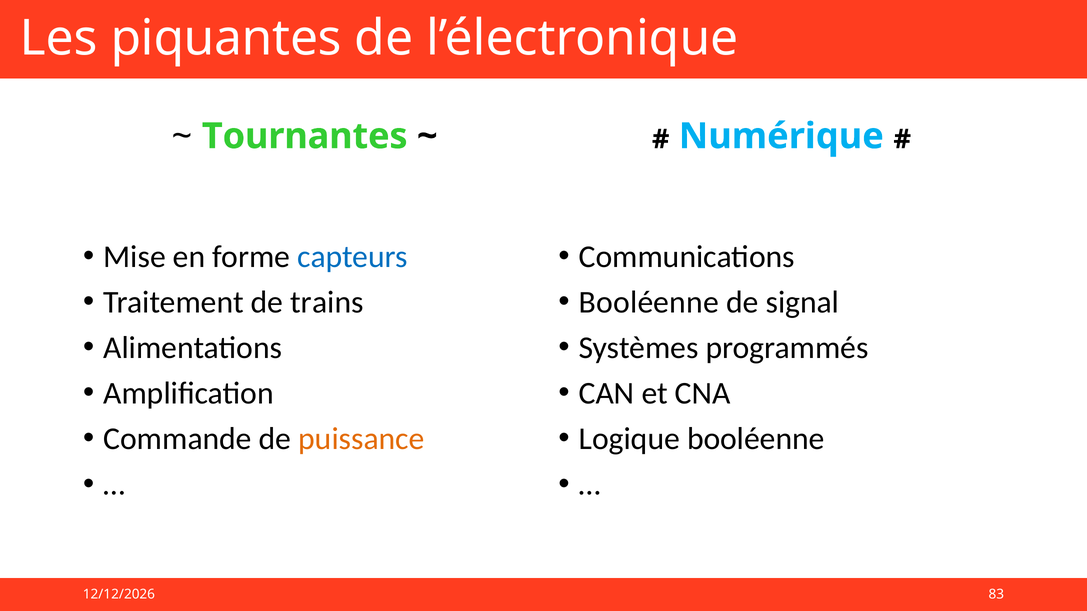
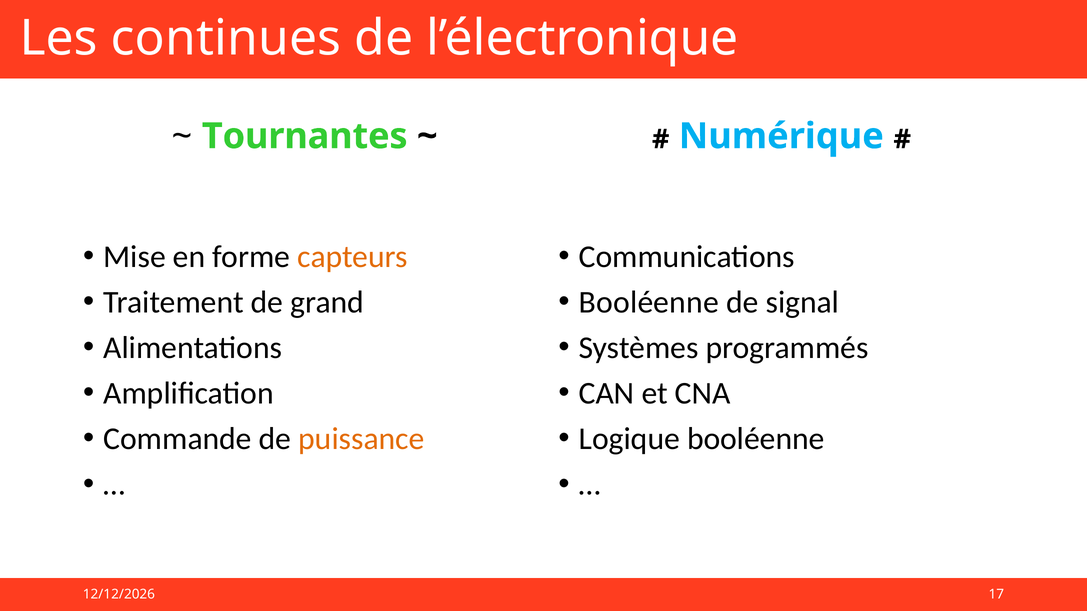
piquantes: piquantes -> continues (226, 38)
capteurs colour: blue -> orange (353, 257)
trains: trains -> grand (327, 302)
83: 83 -> 17 (996, 595)
